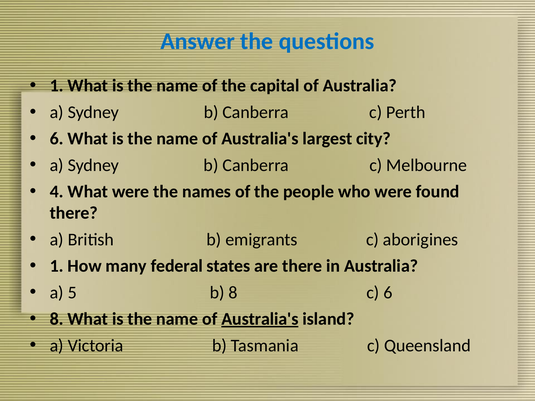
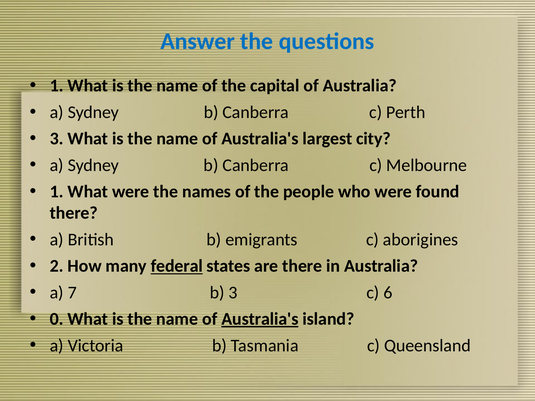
6: 6 -> 3 (57, 139)
4: 4 -> 1 (57, 192)
1: 1 -> 2 (57, 266)
federal underline: none -> present (177, 266)
5: 5 -> 7 (72, 293)
b 8: 8 -> 3 (233, 293)
8: 8 -> 0 (57, 319)
